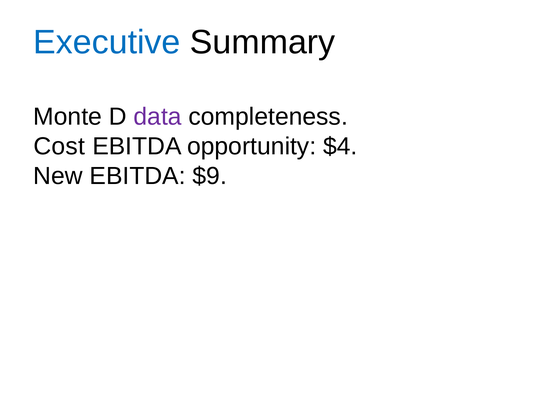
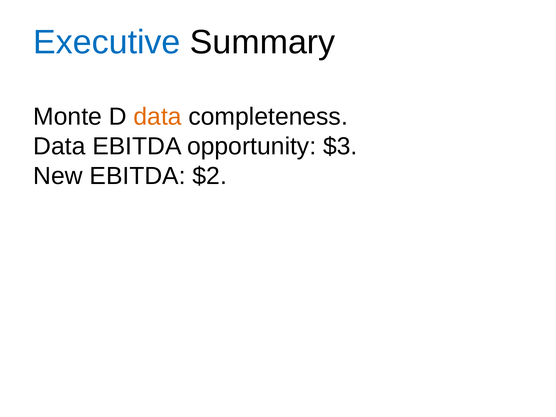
data colour: purple -> orange (158, 117)
Cost: Cost -> Data (59, 146)
$4: $4 -> $3 (340, 146)
$9: $9 -> $2 (210, 176)
